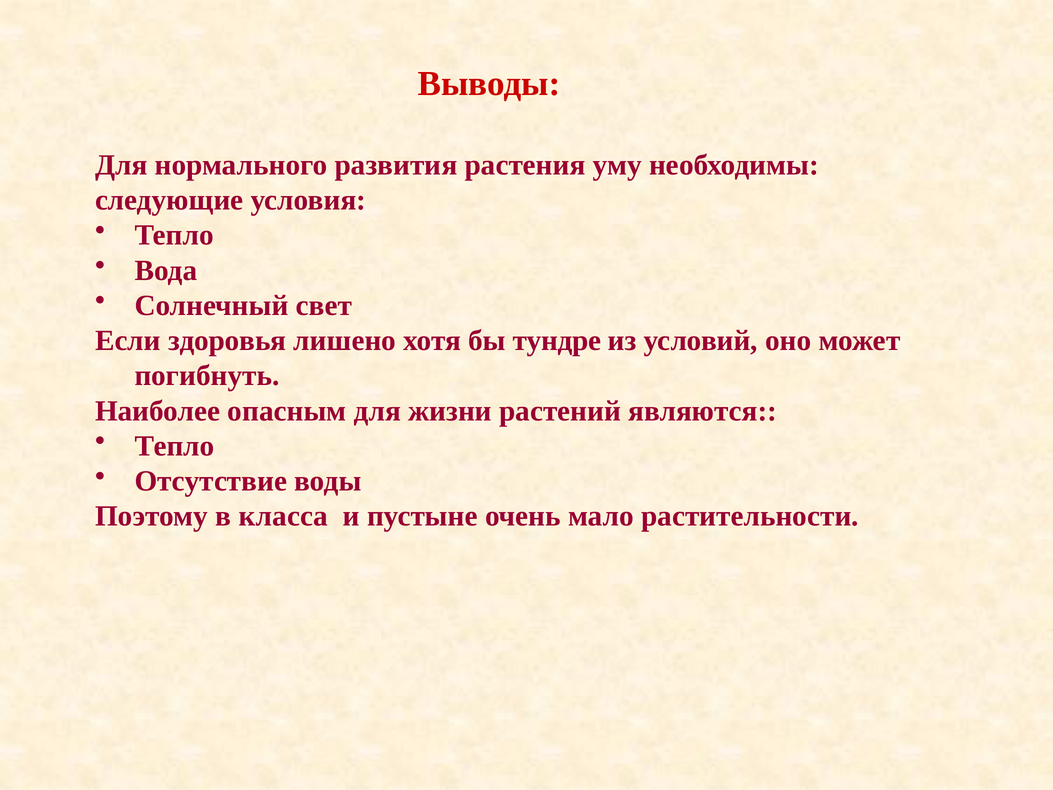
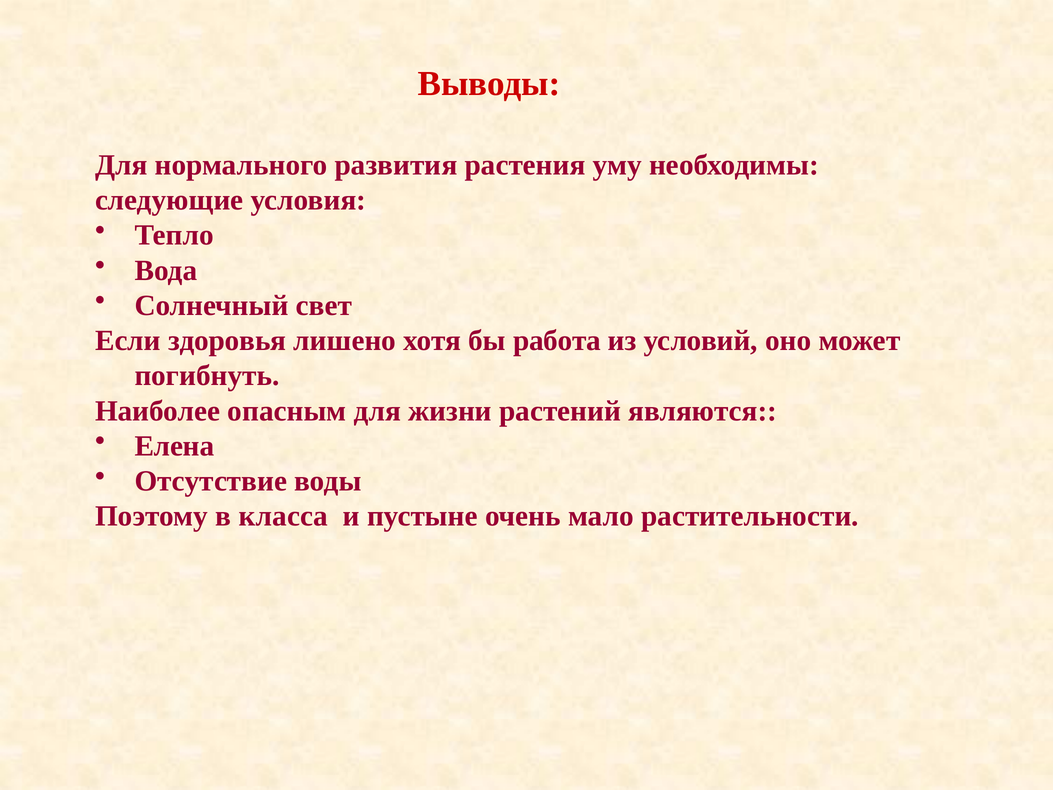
тундре: тундре -> работа (557, 341)
Тепло: Тепло -> Елена (174, 446)
